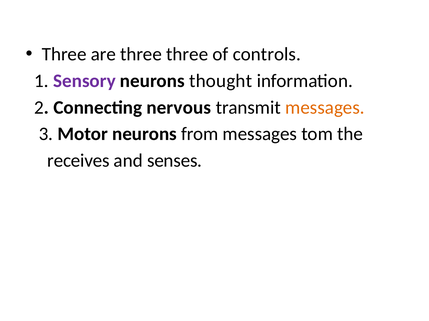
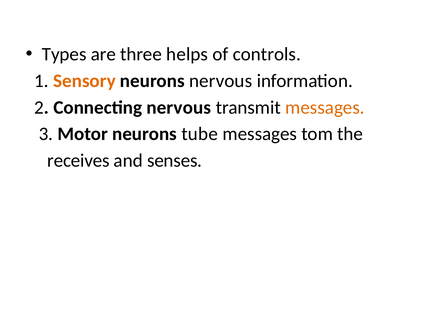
Three: Three -> Types (64, 54)
three three: three -> helps (187, 54)
Sensory colour: purple -> orange (84, 81)
neurons thought: thought -> nervous (221, 81)
from: from -> tube (200, 134)
